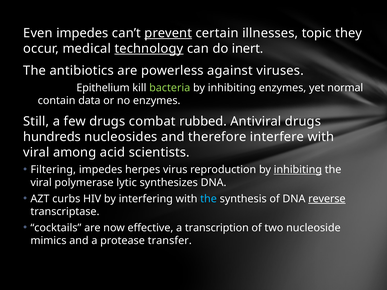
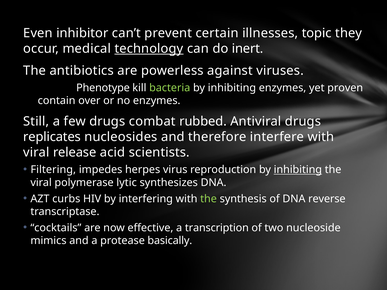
Even impedes: impedes -> inhibitor (82, 33)
prevent underline: present -> none (168, 33)
Epithelium: Epithelium -> Phenotype (103, 88)
normal: normal -> proven (345, 88)
data: data -> over (89, 101)
hundreds: hundreds -> replicates (52, 137)
among: among -> release (75, 153)
the colour: light blue -> light green (209, 199)
reverse underline: present -> none (327, 199)
transfer: transfer -> basically (170, 241)
